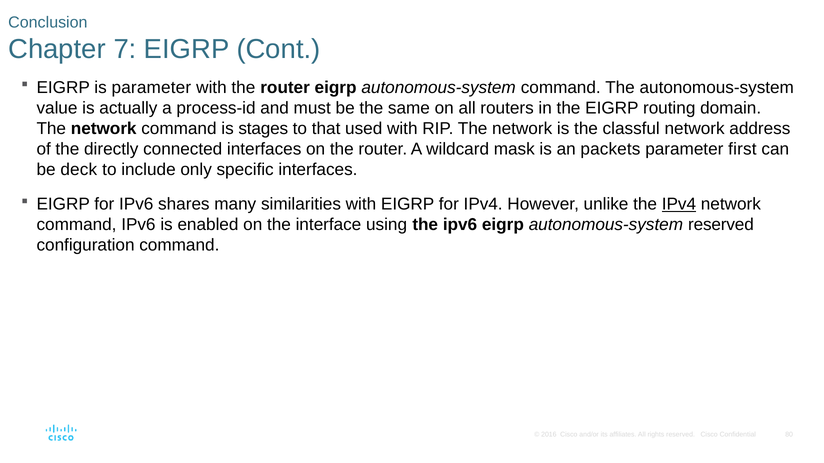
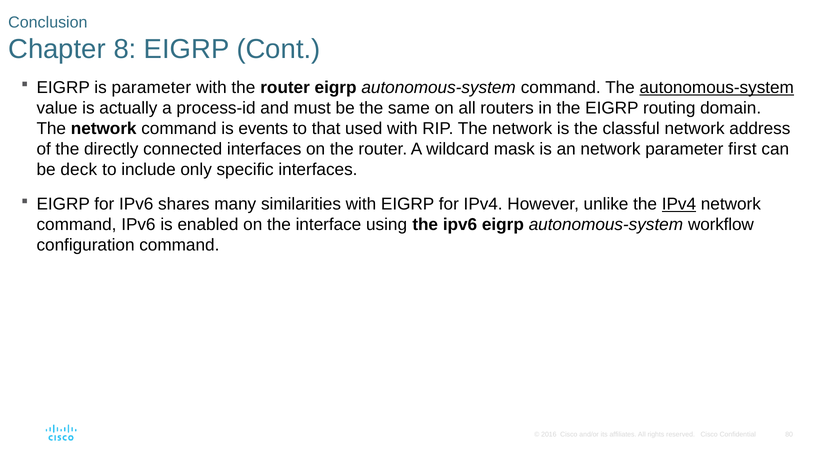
7: 7 -> 8 (125, 49)
autonomous-system underline: none -> present (717, 88)
stages: stages -> events (263, 129)
an packets: packets -> network (610, 149)
autonomous-system reserved: reserved -> workflow (721, 225)
